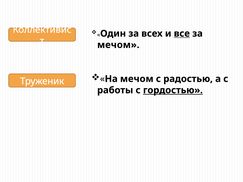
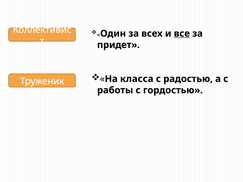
мечом: мечом -> придет (118, 45)
На мечом: мечом -> класса (137, 79)
гордостью underline: present -> none (173, 90)
